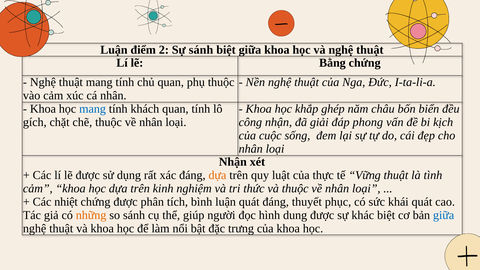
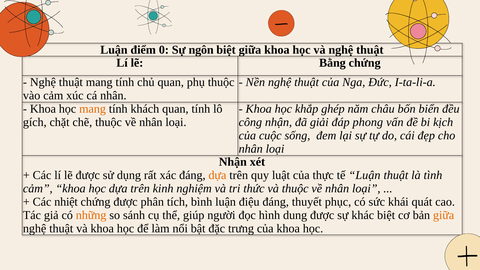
2: 2 -> 0 (164, 50)
Sự sánh: sánh -> ngôn (201, 50)
mang colour: blue -> orange (93, 109)
tế Vững: Vững -> Luận (365, 175)
luận quát: quát -> điệu (249, 202)
giữa colour: blue -> orange (444, 215)
